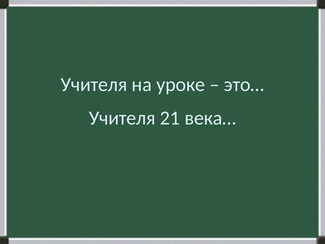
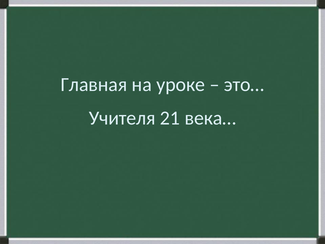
Учителя: Учителя -> Главная (94, 84)
